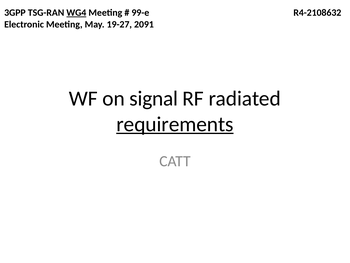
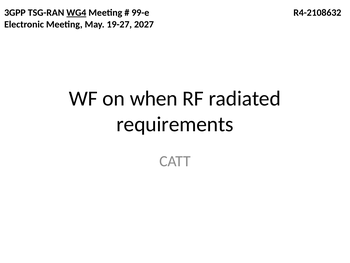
2091: 2091 -> 2027 (144, 24)
signal: signal -> when (154, 98)
requirements underline: present -> none (175, 124)
